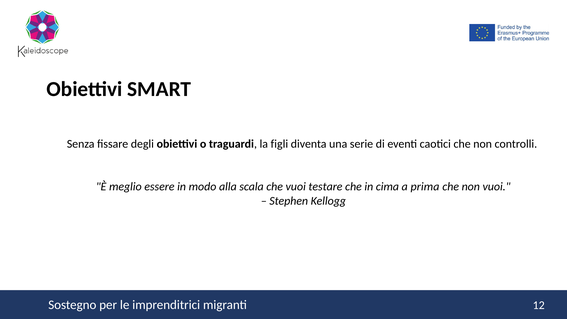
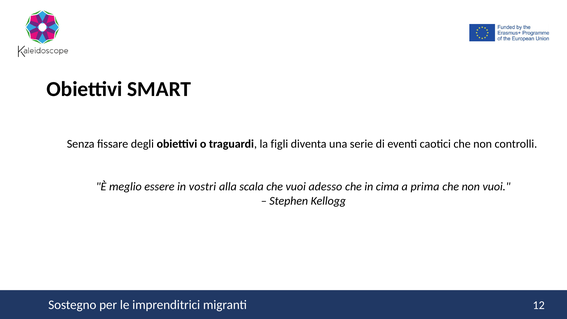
modo: modo -> vostri (202, 187)
testare: testare -> adesso (325, 187)
